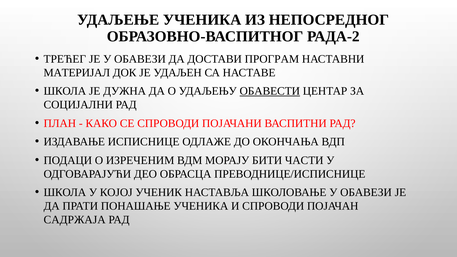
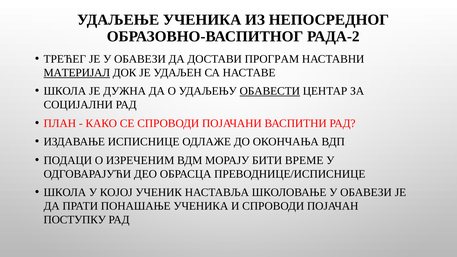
МАТЕРИЈАЛ underline: none -> present (77, 73)
ЧАСТИ: ЧАСТИ -> ВРЕМЕ (304, 160)
САДРЖАЈА: САДРЖАЈА -> ПОСТУПКУ (75, 220)
